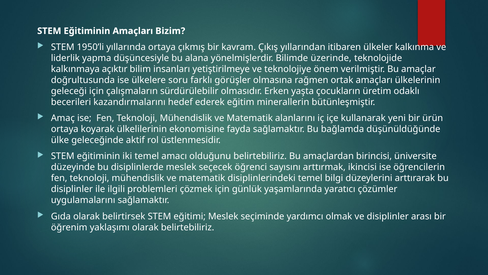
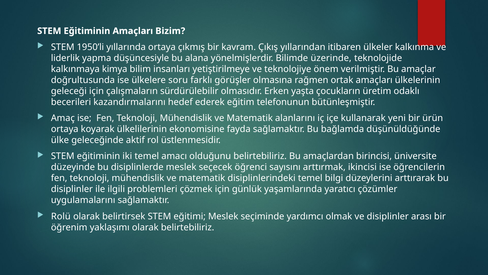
açıktır: açıktır -> kimya (115, 69)
minerallerin: minerallerin -> telefonunun (283, 102)
Gıda: Gıda -> Rolü (61, 216)
